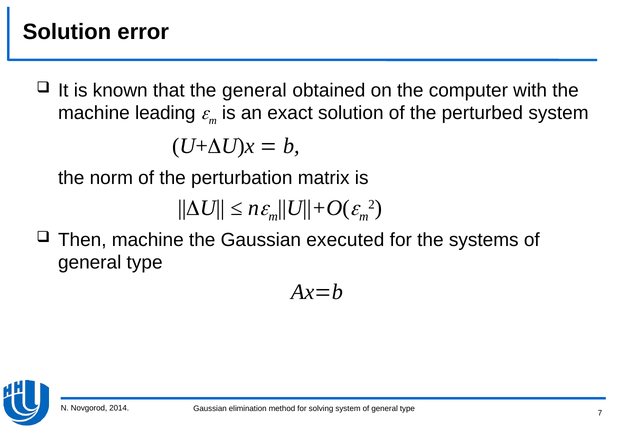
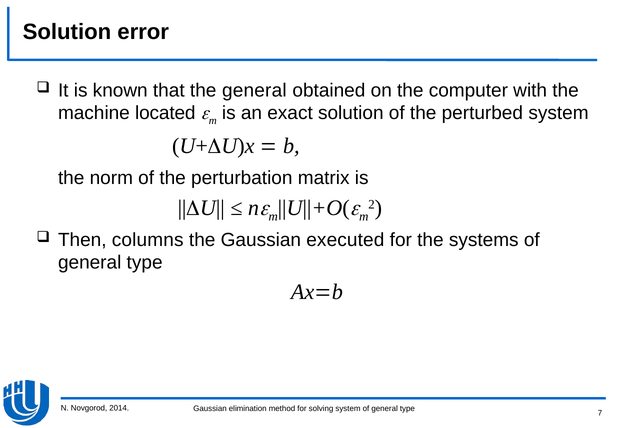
leading: leading -> located (165, 113)
Then machine: machine -> columns (148, 240)
